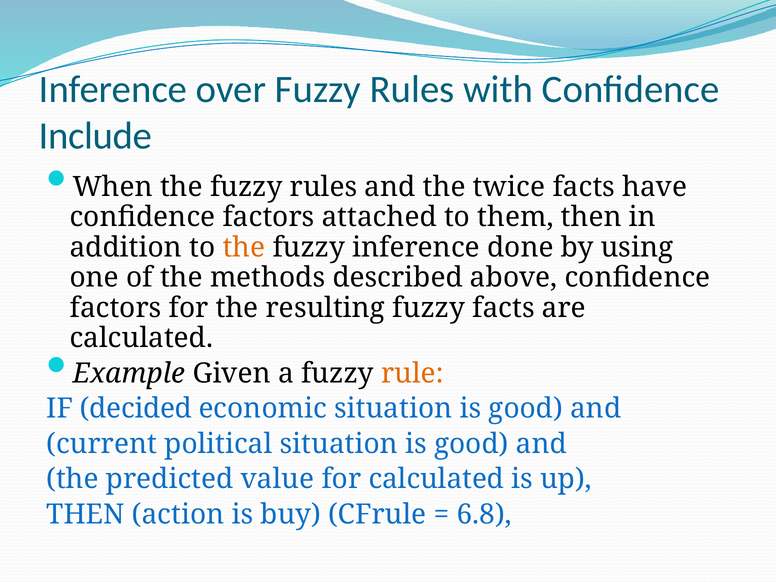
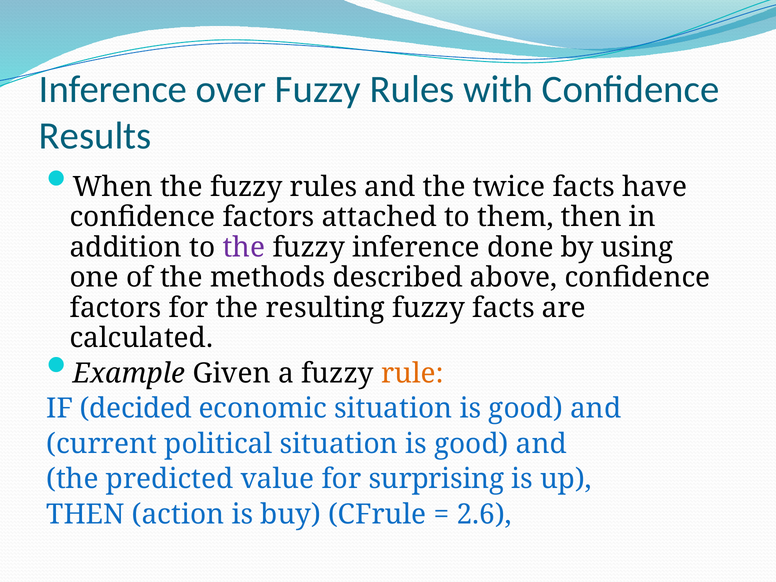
Include: Include -> Results (95, 136)
the colour: orange -> purple (244, 247)
for calculated: calculated -> surprising (436, 479)
6.8: 6.8 -> 2.6 (484, 514)
